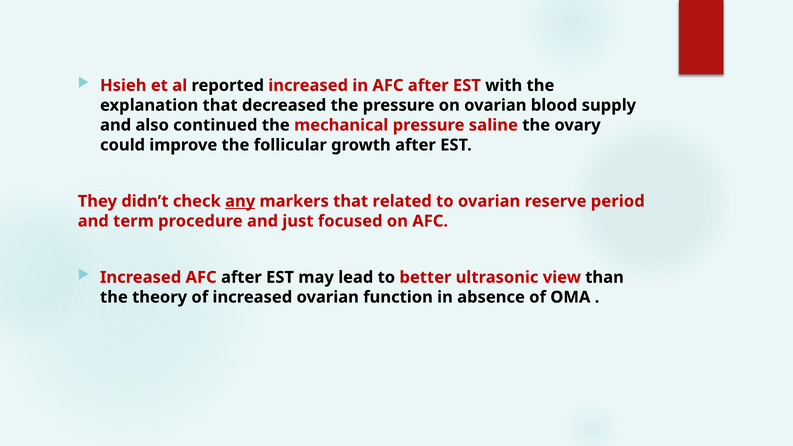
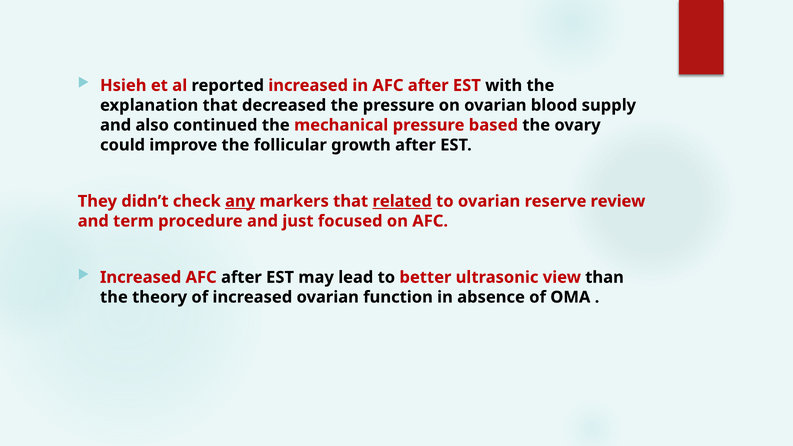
saline: saline -> based (493, 125)
related underline: none -> present (402, 201)
period: period -> review (618, 201)
